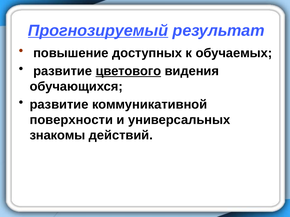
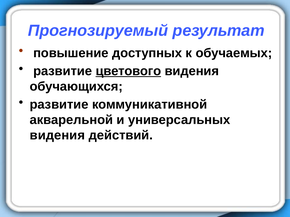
Прогнозируемый underline: present -> none (98, 31)
поверхности: поверхности -> акварельной (71, 120)
знакомы: знакомы -> видения (57, 136)
